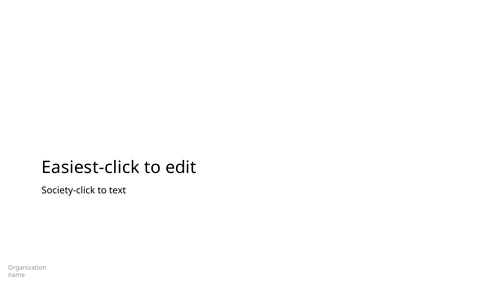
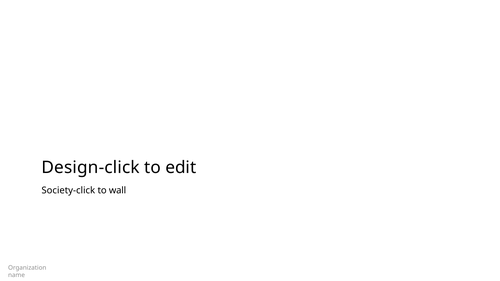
Easiest-click: Easiest-click -> Design-click (91, 168)
text: text -> wall (118, 190)
